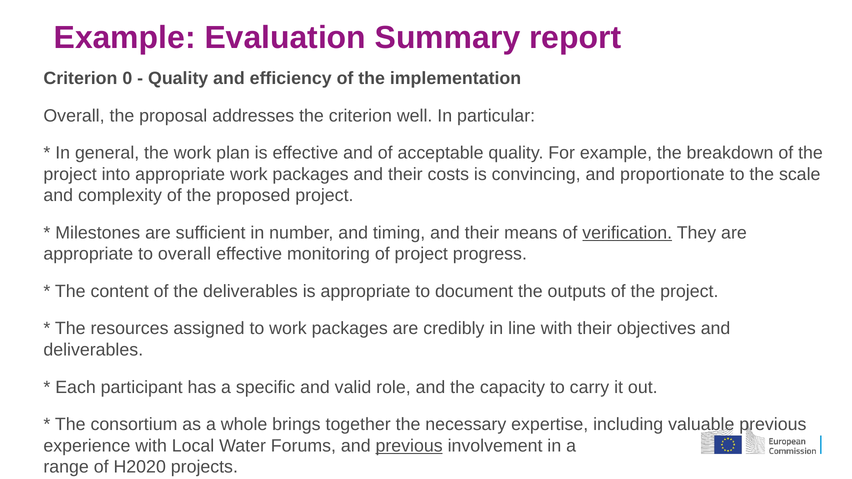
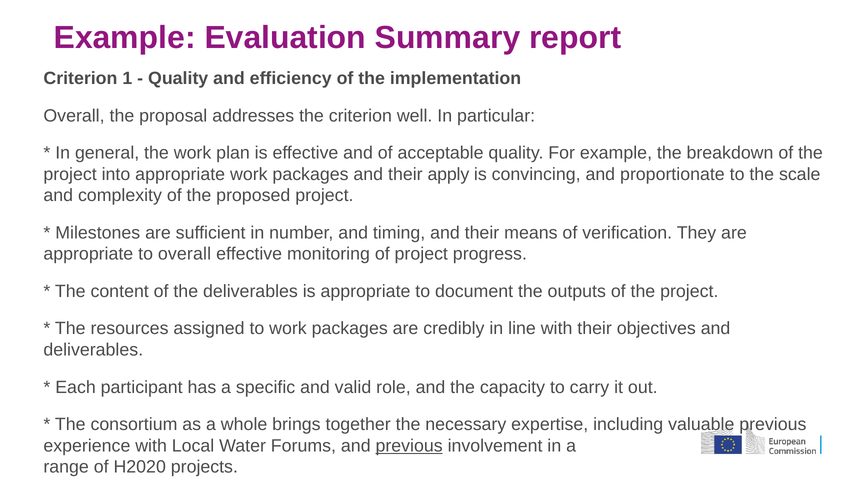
0: 0 -> 1 (127, 78)
costs: costs -> apply (448, 174)
verification underline: present -> none (627, 233)
